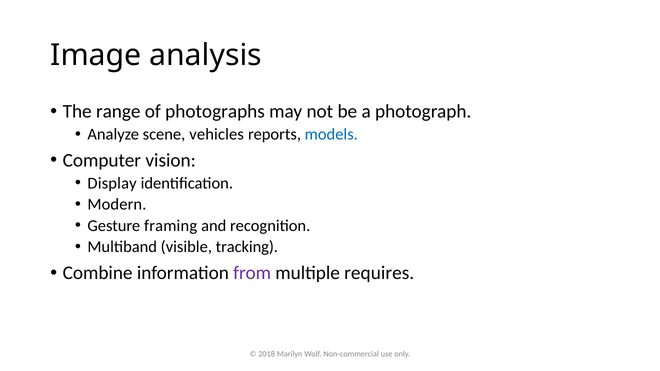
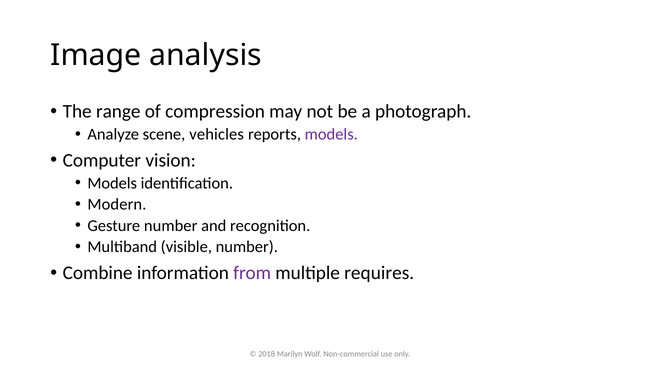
photographs: photographs -> compression (215, 112)
models colour: blue -> purple (331, 134)
Display: Display -> Models (112, 183)
Gesture framing: framing -> number (171, 226)
visible tracking: tracking -> number (247, 247)
